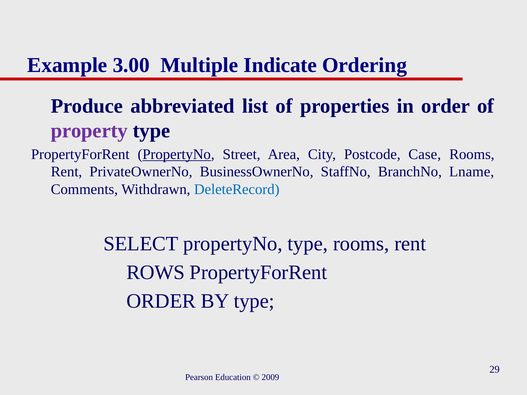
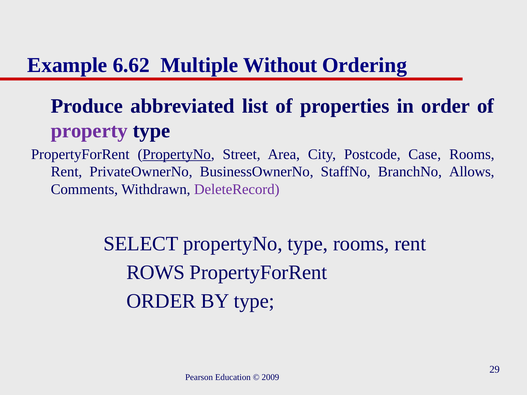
3.00: 3.00 -> 6.62 (131, 65)
Indicate: Indicate -> Without (280, 65)
Lname: Lname -> Allows (472, 172)
DeleteRecord colour: blue -> purple (237, 190)
